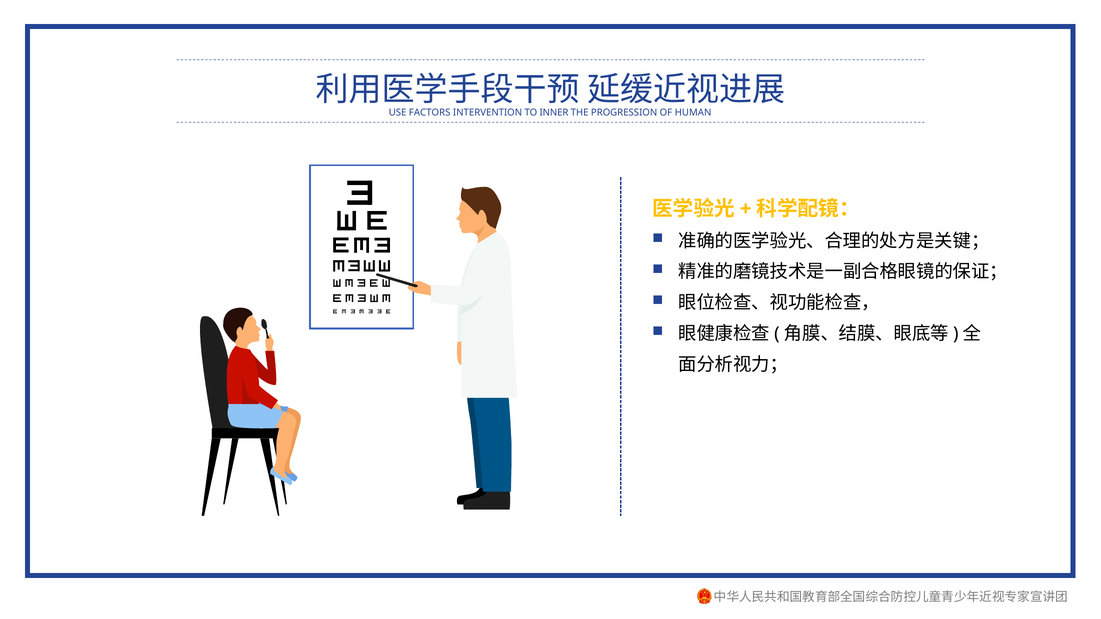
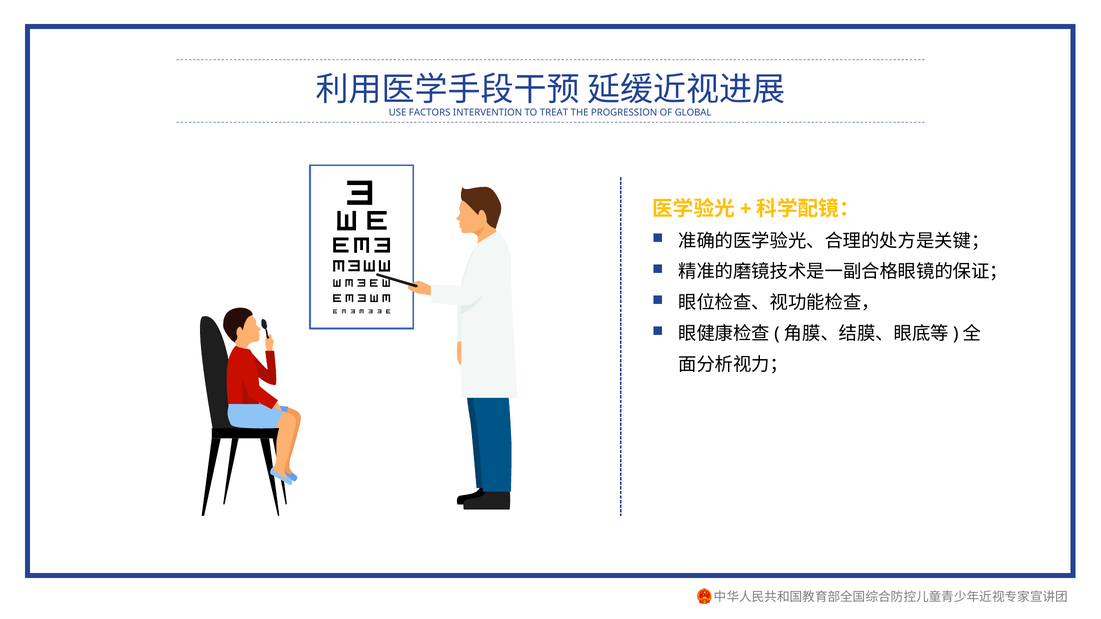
INNER: INNER -> TREAT (554, 113)
HUMAN: HUMAN -> GLOBAL (693, 113)
